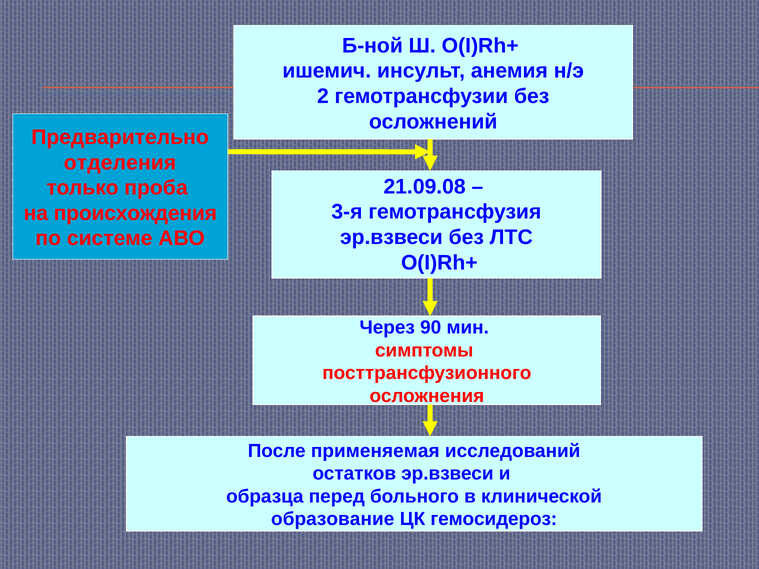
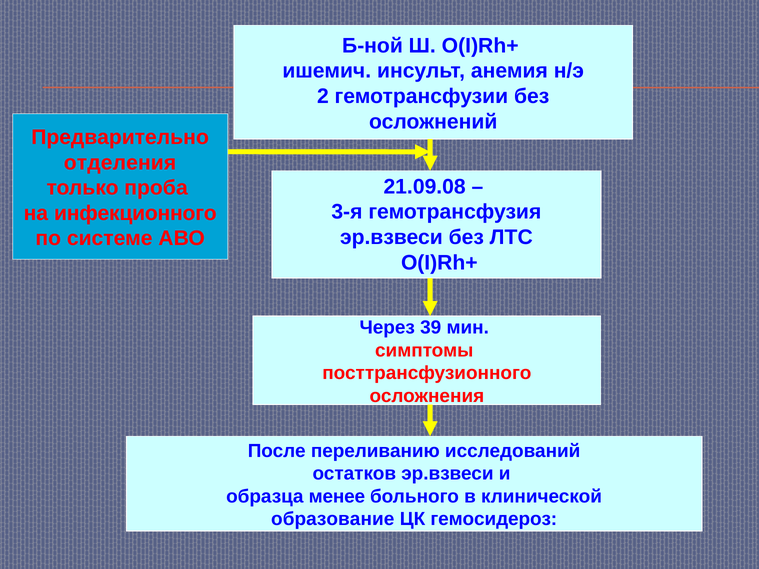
происхождения: происхождения -> инфекционного (135, 213)
90: 90 -> 39 (431, 328)
применяемая: применяемая -> переливанию (375, 451)
перед: перед -> менее (337, 497)
